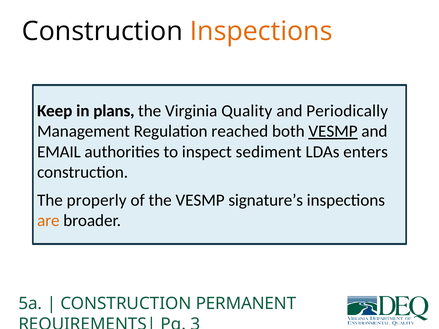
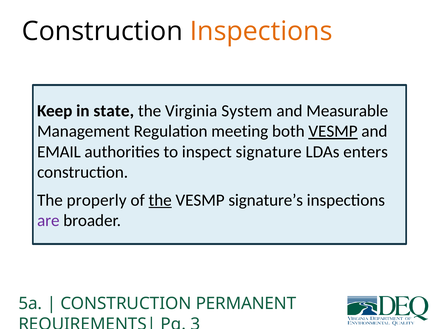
plans: plans -> state (114, 111)
Quality: Quality -> System (247, 111)
Periodically: Periodically -> Measurable (347, 111)
reached: reached -> meeting (240, 131)
sediment: sediment -> signature (269, 152)
the underline: none -> present (160, 200)
are colour: orange -> purple (48, 221)
